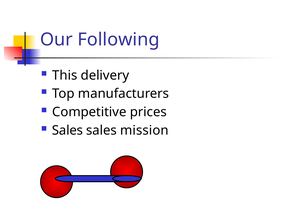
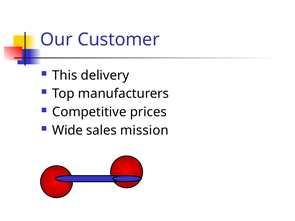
Following: Following -> Customer (119, 40)
Sales: Sales -> Wide (67, 130)
